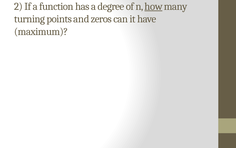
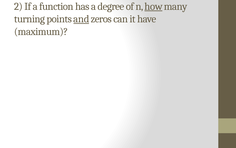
and underline: none -> present (81, 19)
